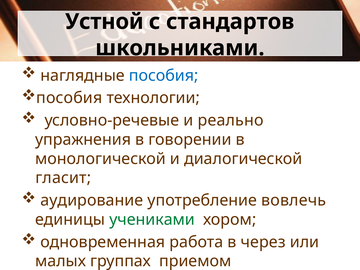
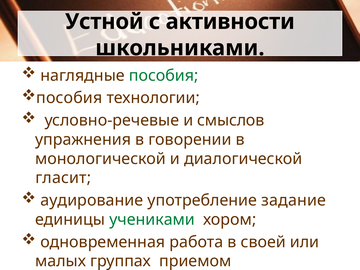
стандартов: стандартов -> активности (230, 22)
пособия colour: blue -> green (164, 76)
реально: реально -> смыслов (231, 120)
вовлечь: вовлечь -> задание (294, 200)
через: через -> своей (263, 242)
